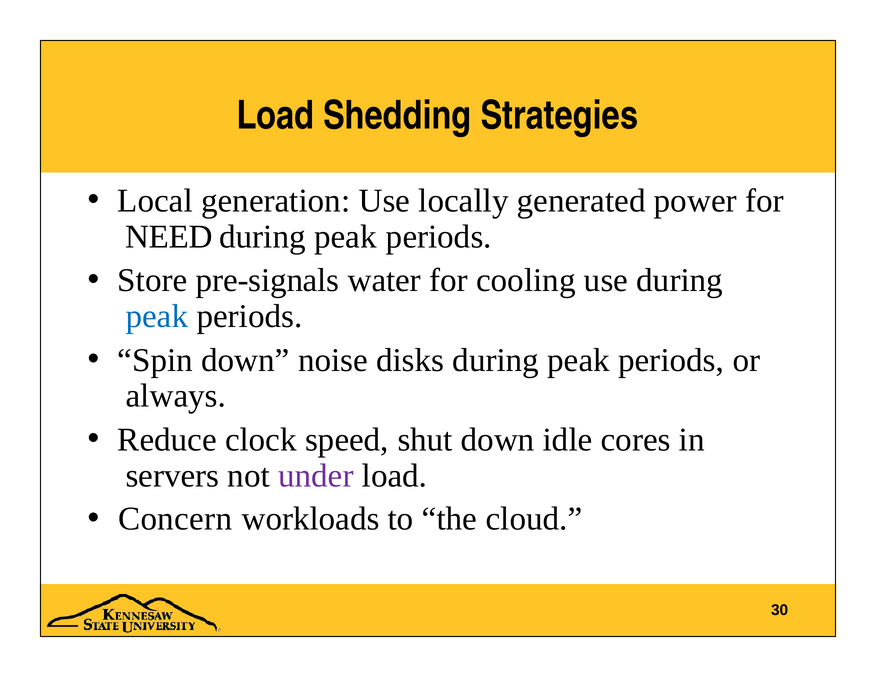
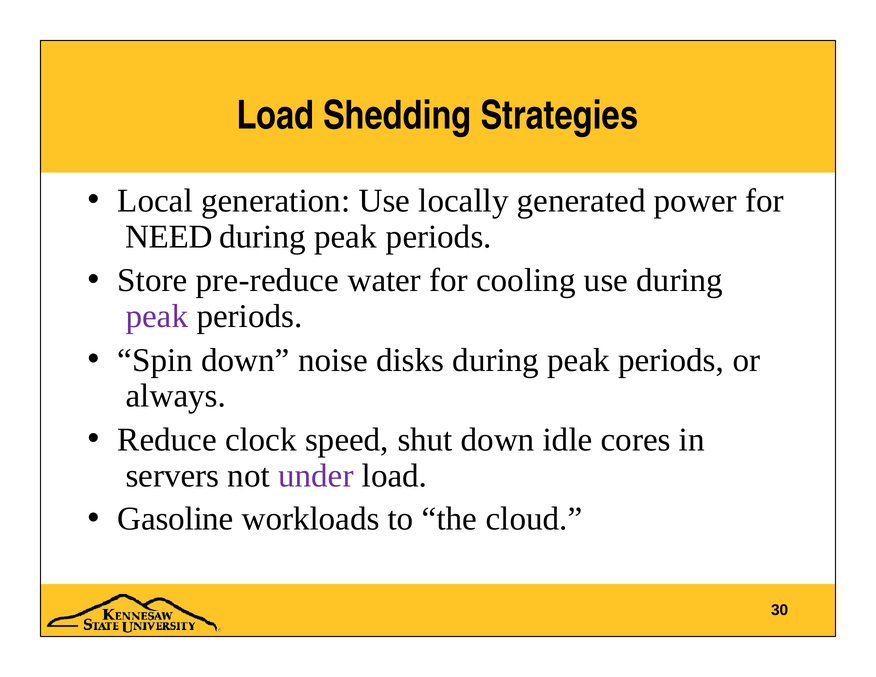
pre-signals: pre-signals -> pre-reduce (267, 280)
peak colour: blue -> purple (157, 316)
Concern: Concern -> Gasoline (176, 519)
